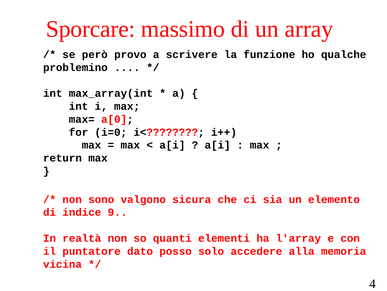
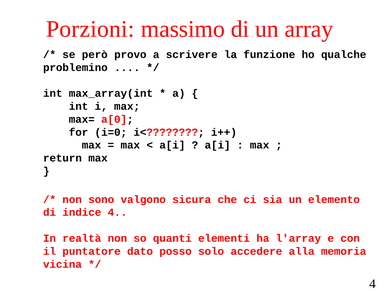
Sporcare: Sporcare -> Porzioni (90, 29)
indice 9: 9 -> 4 (117, 212)
